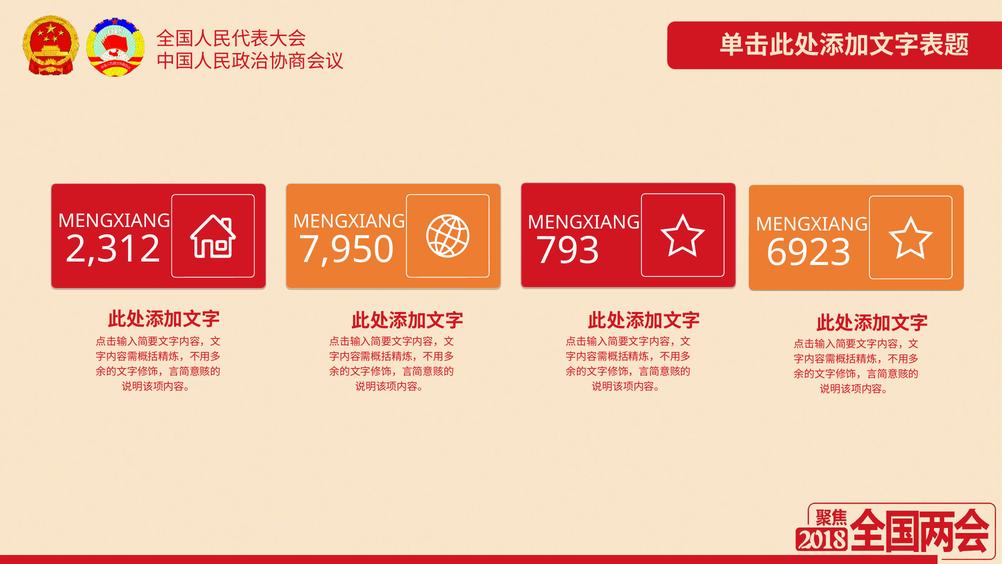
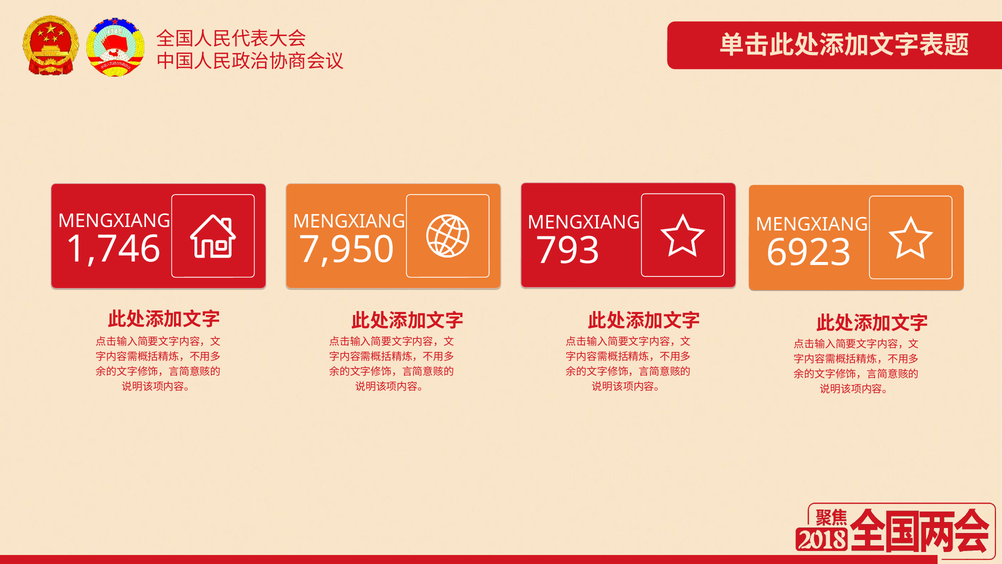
2,312: 2,312 -> 1,746 (113, 249)
